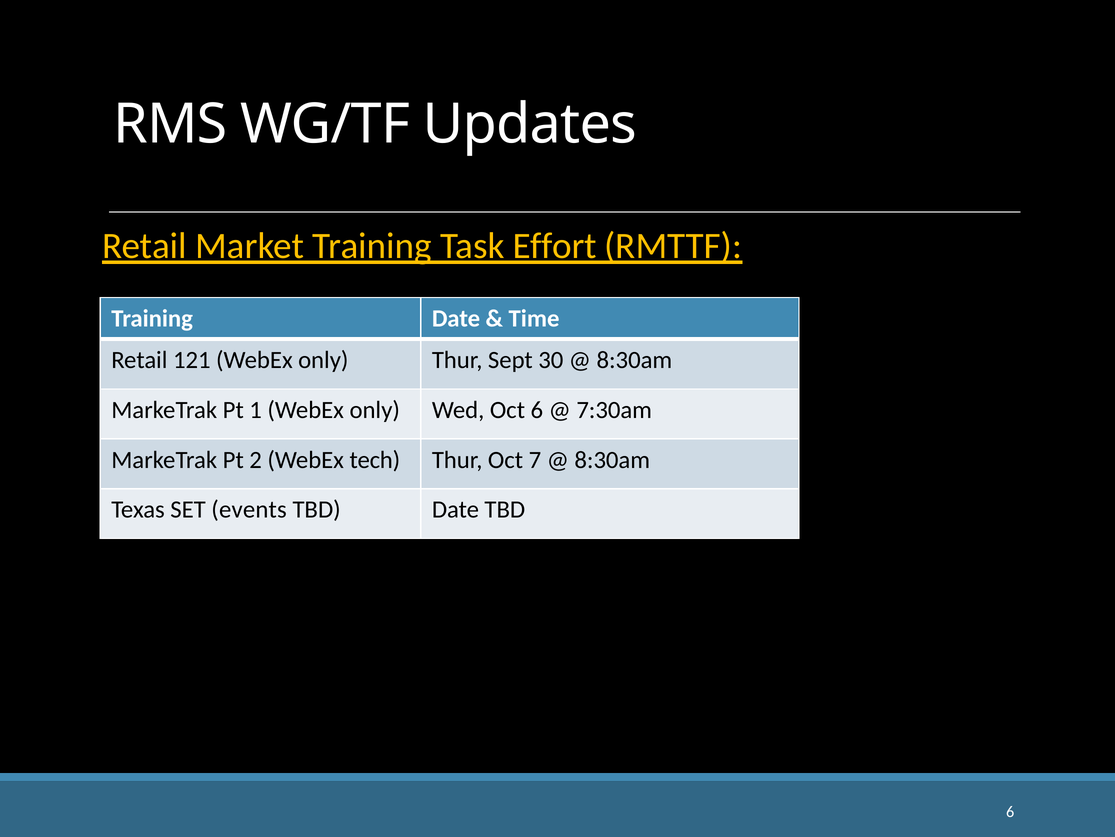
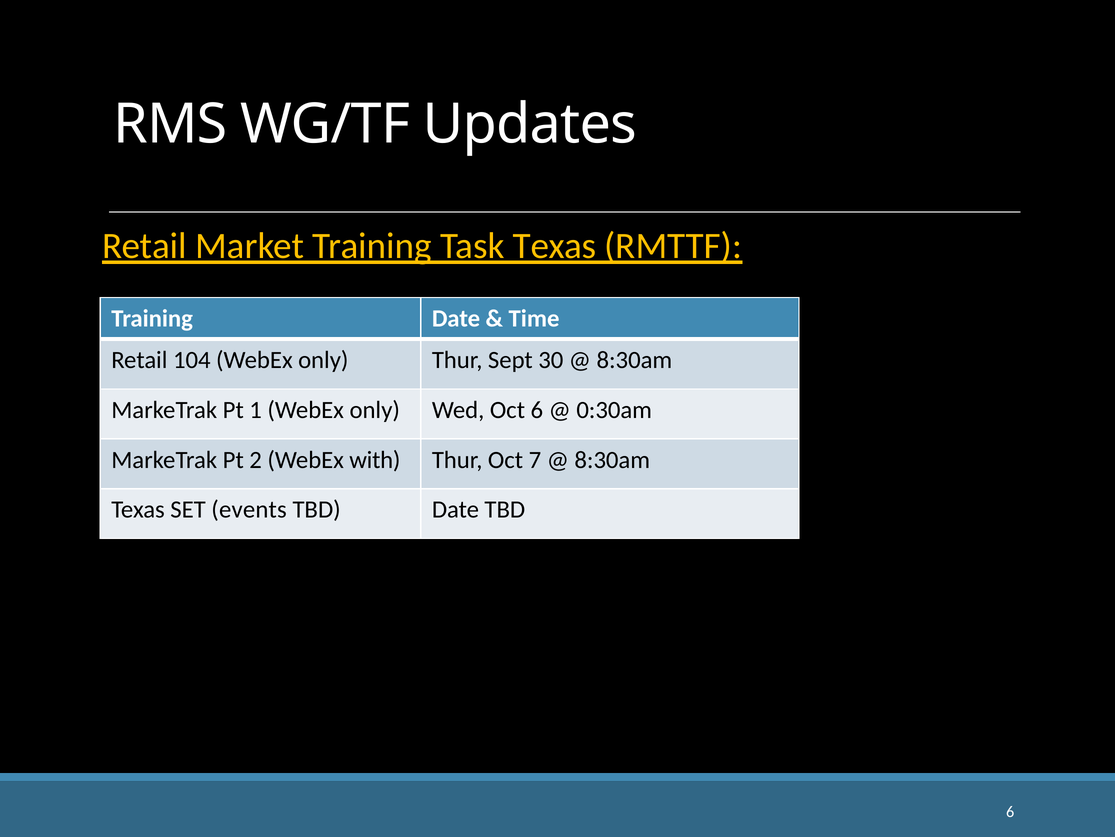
Task Effort: Effort -> Texas (555, 246)
121: 121 -> 104 (192, 360)
7:30am: 7:30am -> 0:30am (614, 410)
tech: tech -> with (375, 459)
